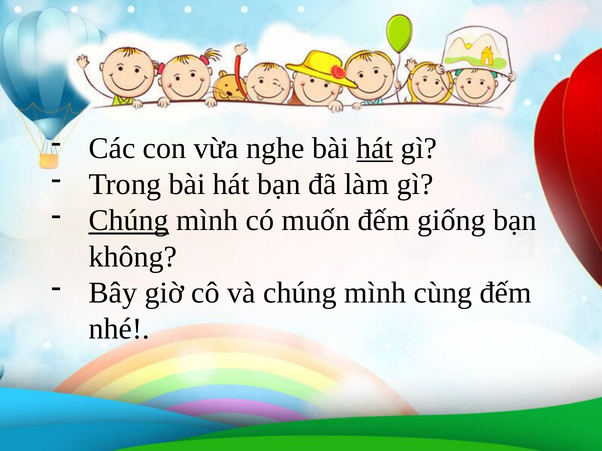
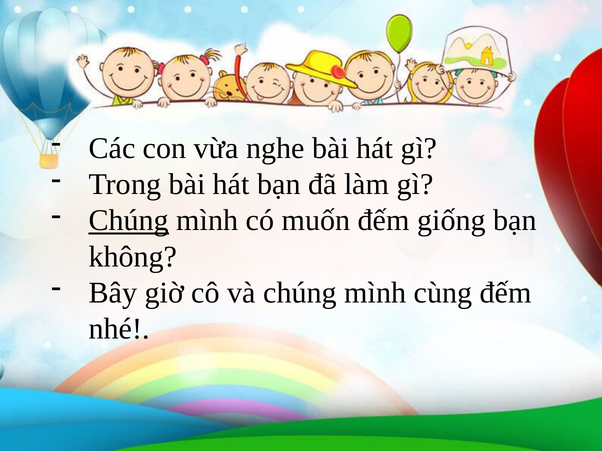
hát underline: present -> none (375, 149)
